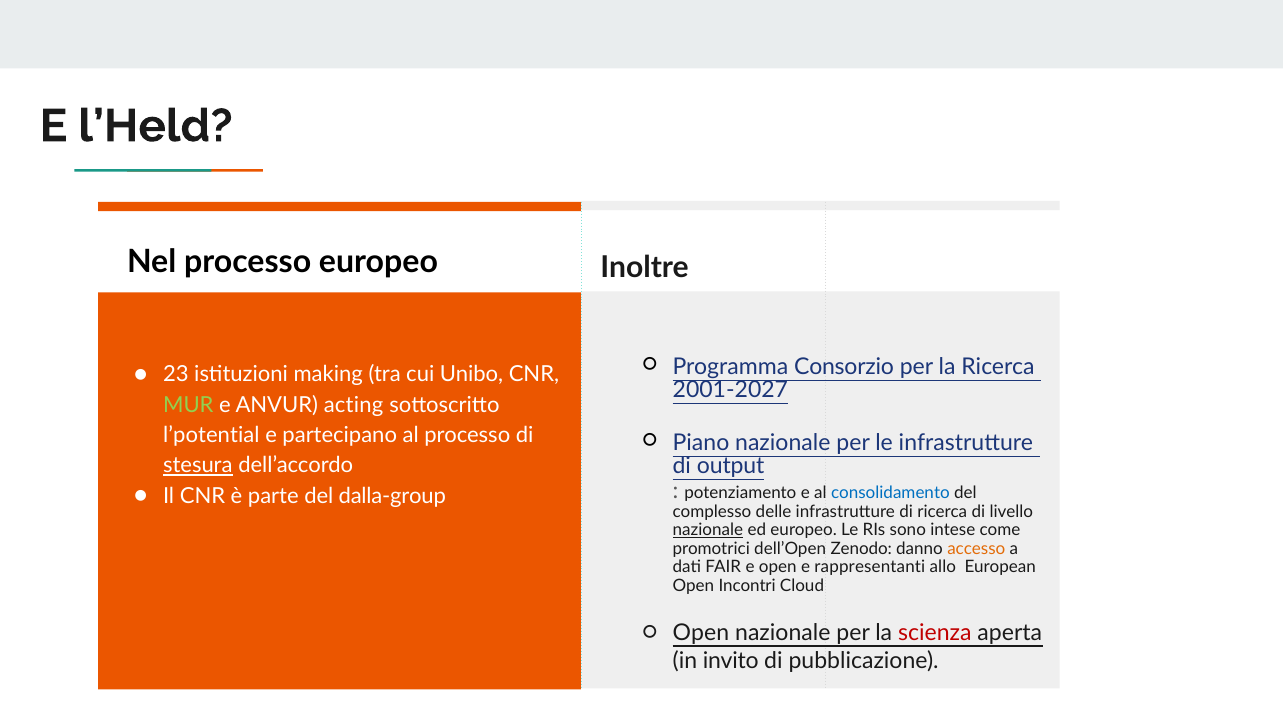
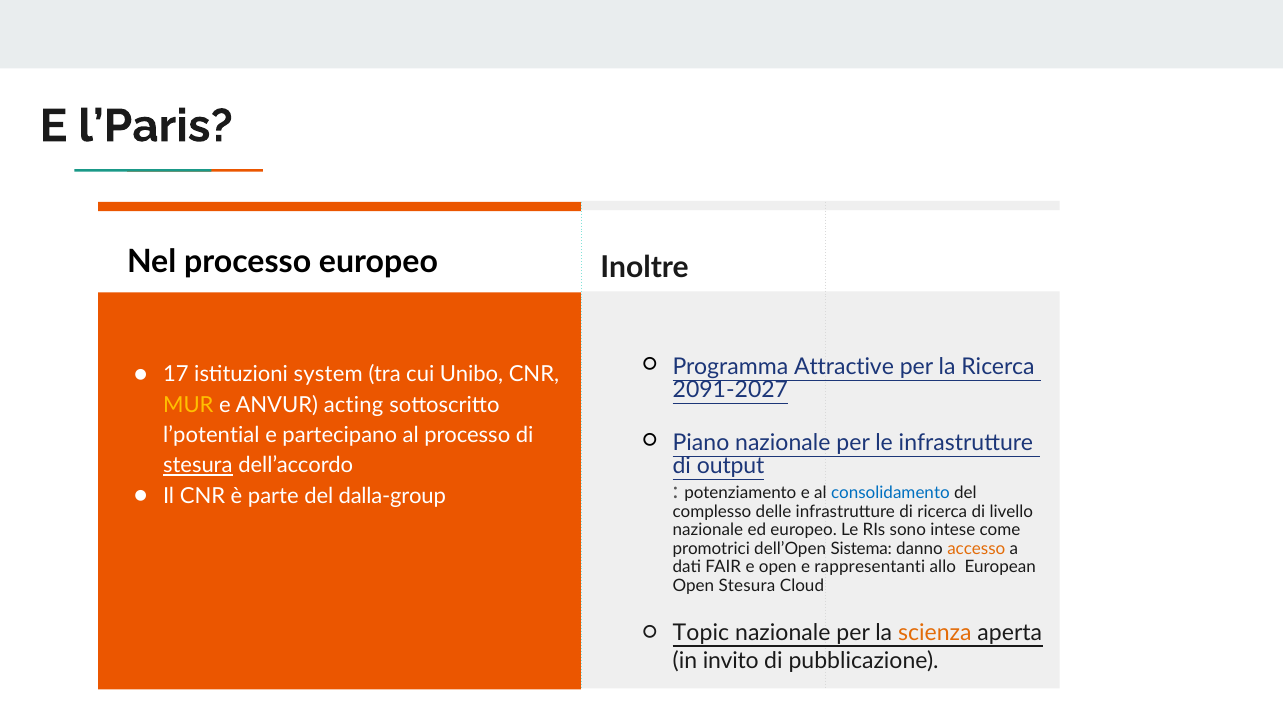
l’Held: l’Held -> l’Paris (156, 126)
Consorzio: Consorzio -> Attractive (844, 367)
23: 23 -> 17 (176, 374)
making: making -> system (328, 374)
2001-2027: 2001-2027 -> 2091-2027 (730, 390)
MUR colour: light green -> yellow (188, 405)
nazionale underline: present -> none (708, 530)
Zenodo: Zenodo -> Sistema (861, 549)
Open Incontri: Incontri -> Stesura (747, 585)
Open: Open -> Topic (701, 632)
scienza colour: red -> orange (935, 632)
